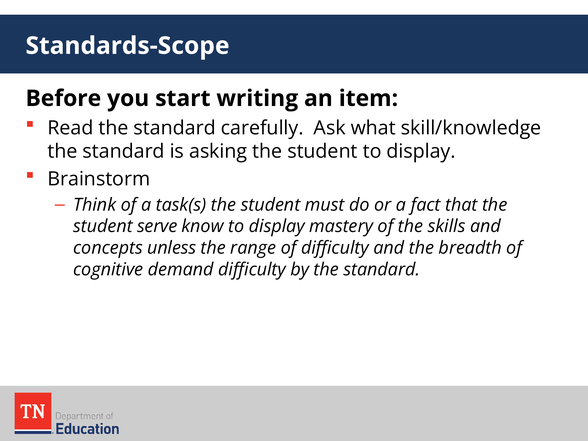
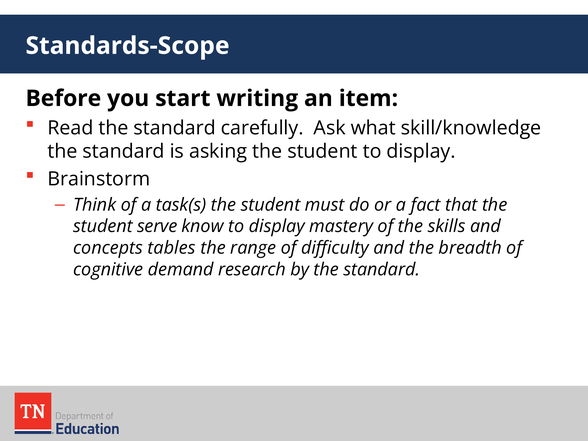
unless: unless -> tables (172, 248)
demand difficulty: difficulty -> research (252, 269)
